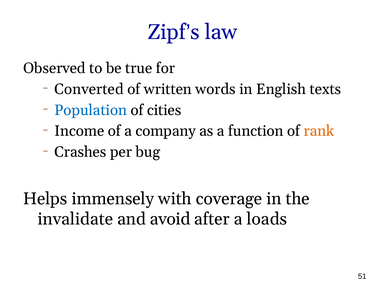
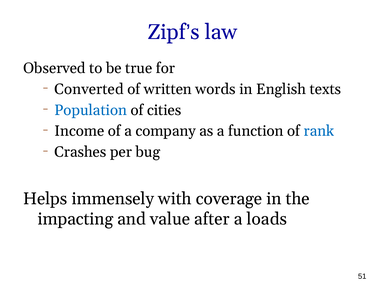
rank colour: orange -> blue (319, 131)
invalidate: invalidate -> impacting (75, 220)
avoid: avoid -> value (170, 220)
